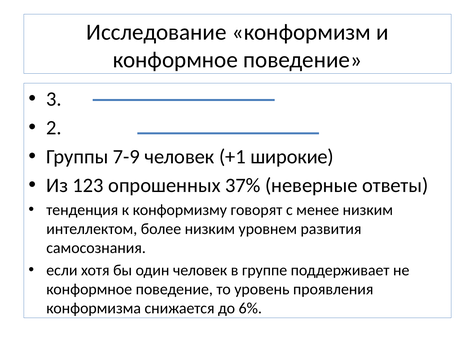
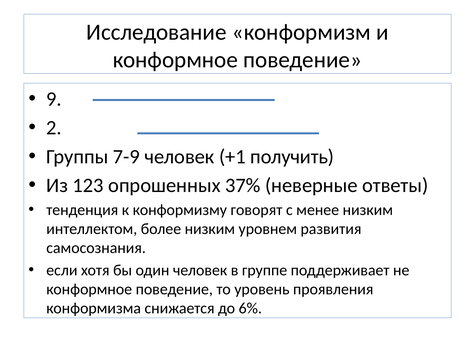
3: 3 -> 9 (54, 99)
широкие: широкие -> получить (292, 157)
